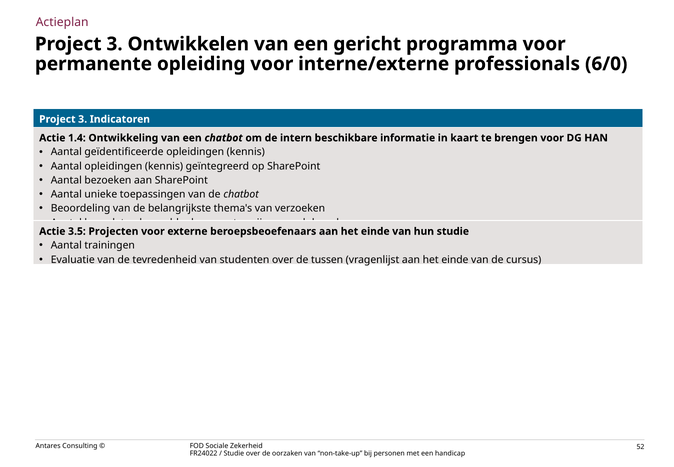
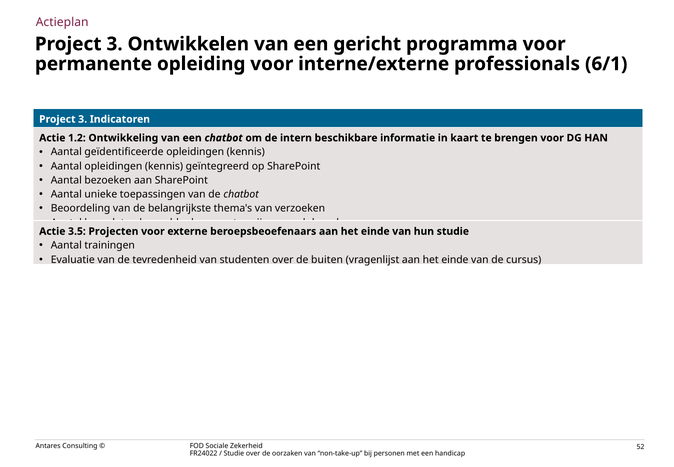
6/0: 6/0 -> 6/1 (606, 64)
1.4: 1.4 -> 1.2 (77, 138)
tussen: tussen -> buiten (327, 259)
